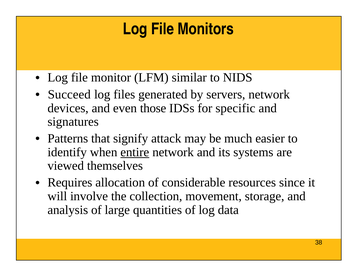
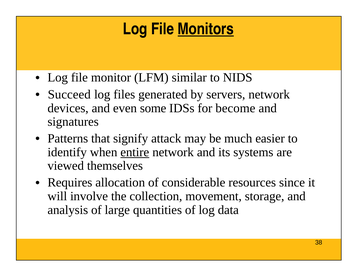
Monitors underline: none -> present (206, 29)
those: those -> some (153, 108)
specific: specific -> become (235, 108)
